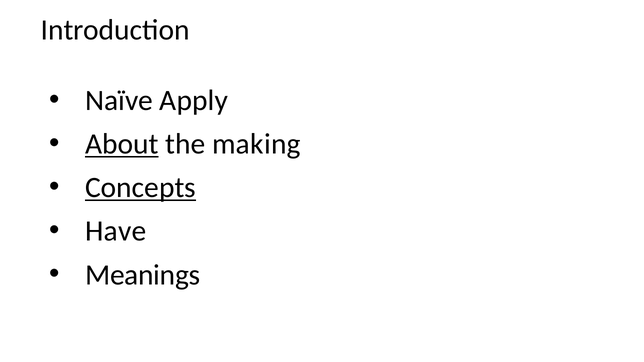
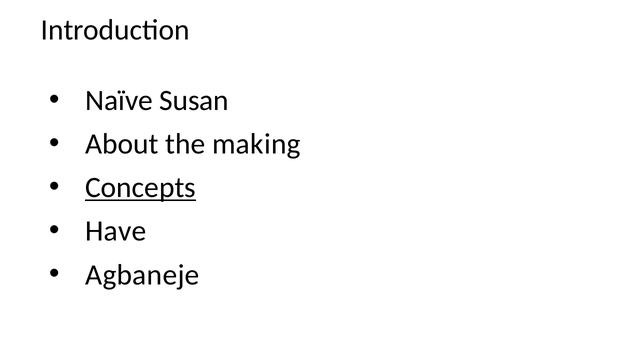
Apply: Apply -> Susan (194, 101)
About underline: present -> none (122, 144)
Meanings: Meanings -> Agbaneje (142, 275)
